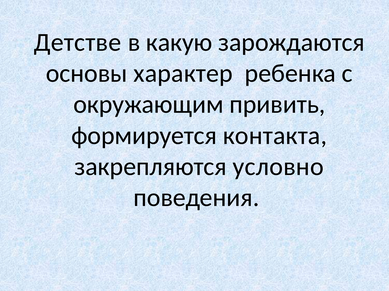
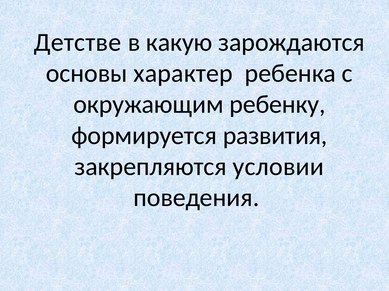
привить: привить -> ребенку (277, 105)
контакта: контакта -> развития (275, 136)
условно: условно -> условии (278, 167)
